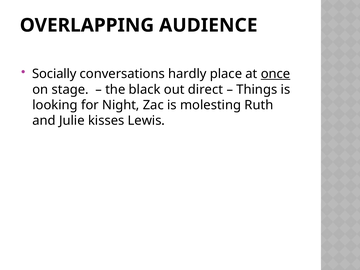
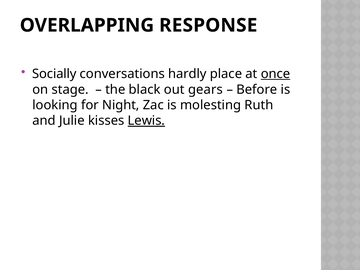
AUDIENCE: AUDIENCE -> RESPONSE (208, 25)
direct: direct -> gears (205, 89)
Things: Things -> Before (257, 89)
Lewis underline: none -> present (146, 121)
